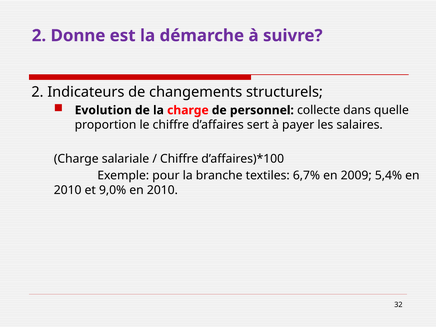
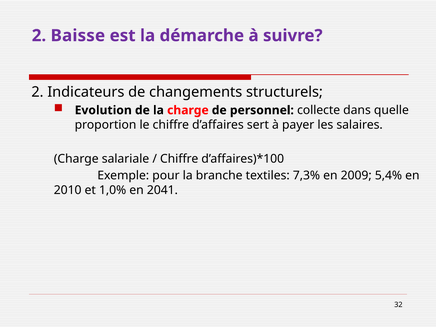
Donne: Donne -> Baisse (78, 36)
6,7%: 6,7% -> 7,3% (306, 176)
9,0%: 9,0% -> 1,0% (113, 190)
2010: 2010 -> 2041 (162, 190)
